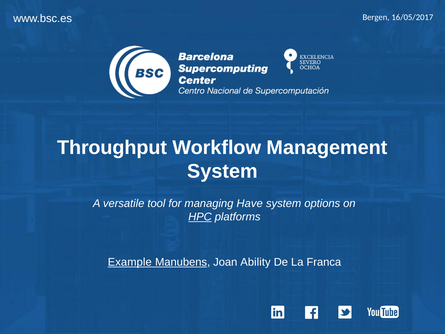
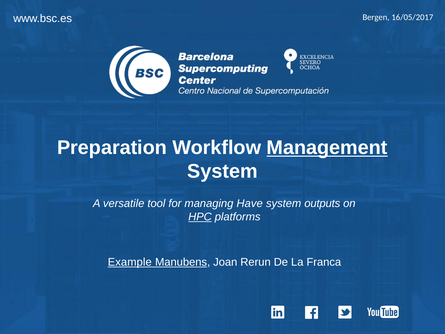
Throughput: Throughput -> Preparation (112, 148)
Management underline: none -> present (327, 148)
options: options -> outputs (322, 203)
Ability: Ability -> Rerun (256, 262)
